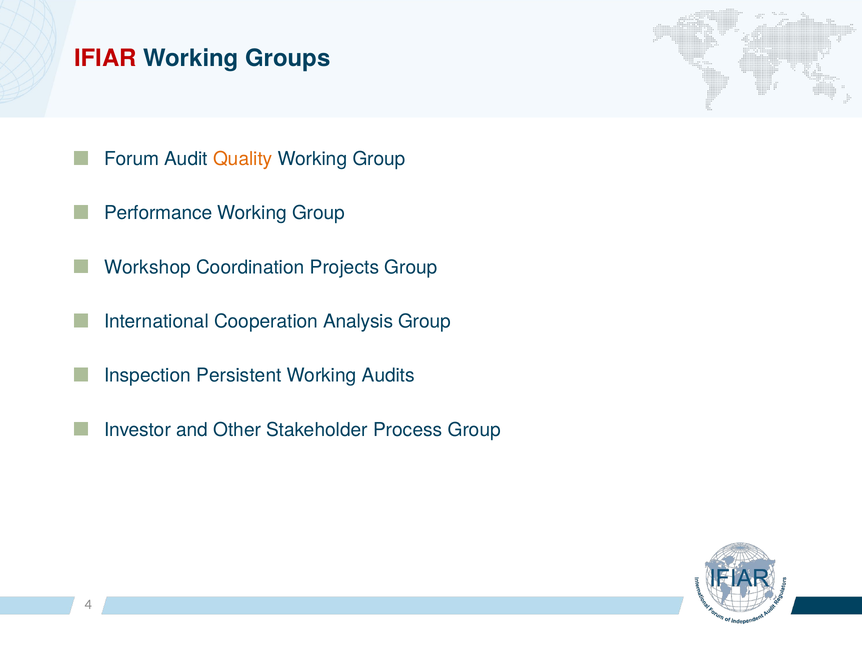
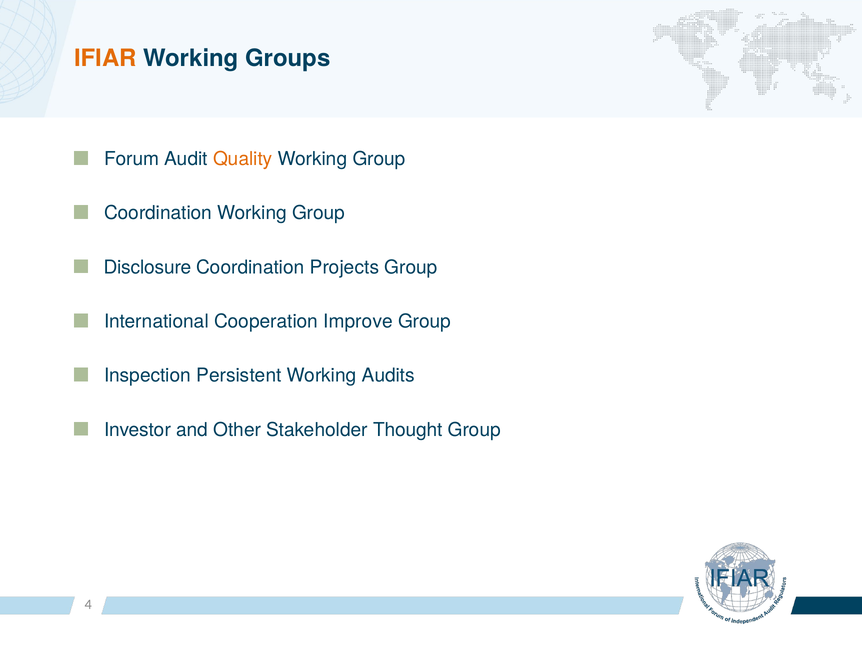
IFIAR colour: red -> orange (105, 59)
Performance: Performance -> Coordination (158, 213)
Workshop: Workshop -> Disclosure (148, 268)
Analysis: Analysis -> Improve (358, 322)
Process: Process -> Thought (408, 430)
